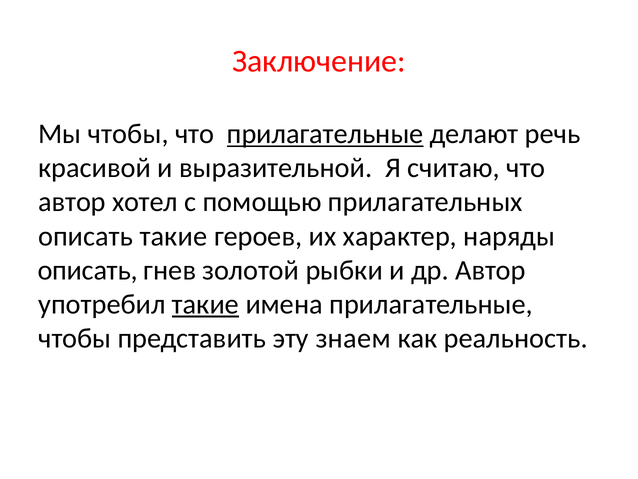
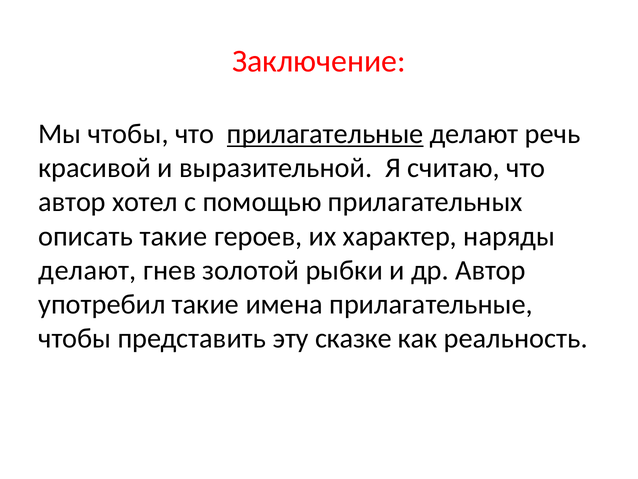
описать: описать -> делают (87, 270)
такие underline: present -> none (205, 304)
знаем: знаем -> сказке (354, 338)
